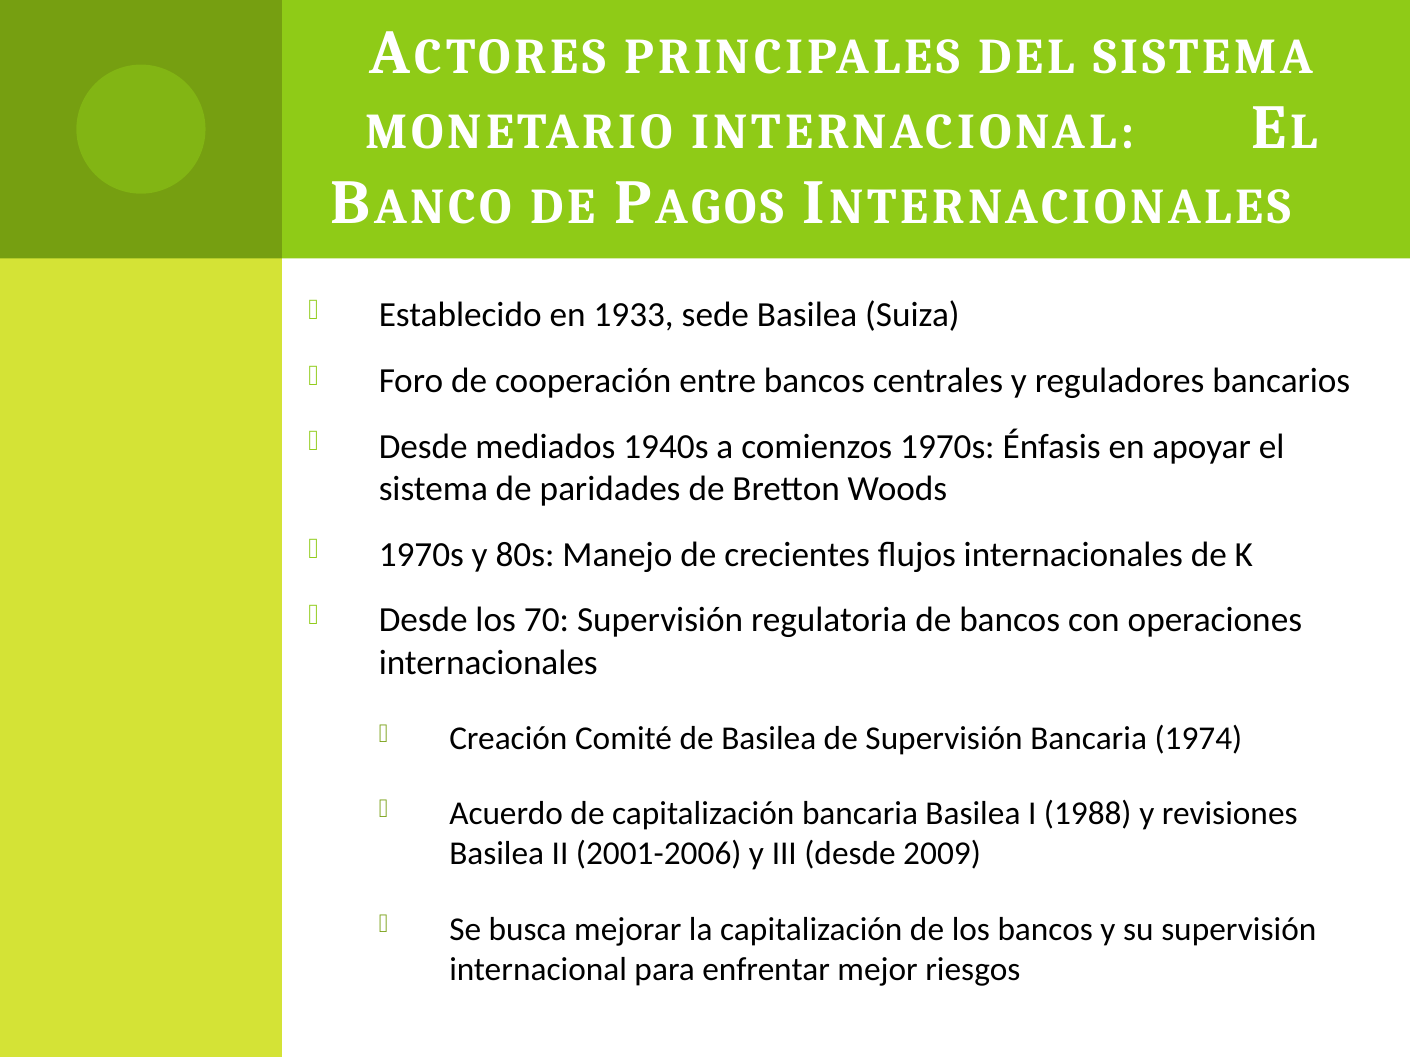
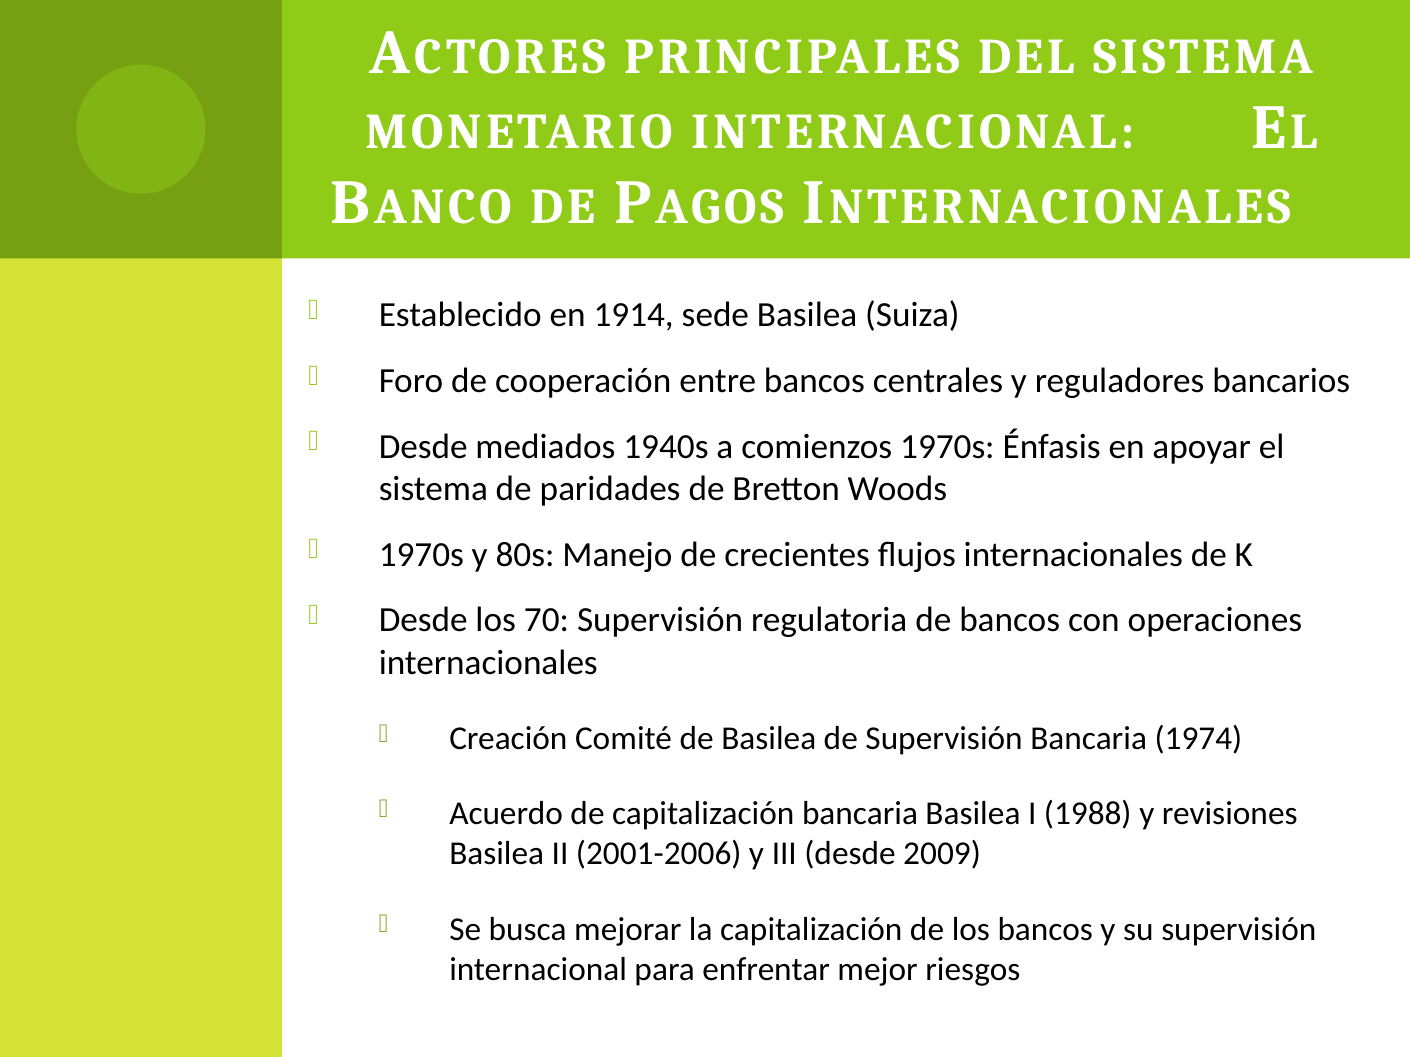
1933: 1933 -> 1914 (634, 315)
